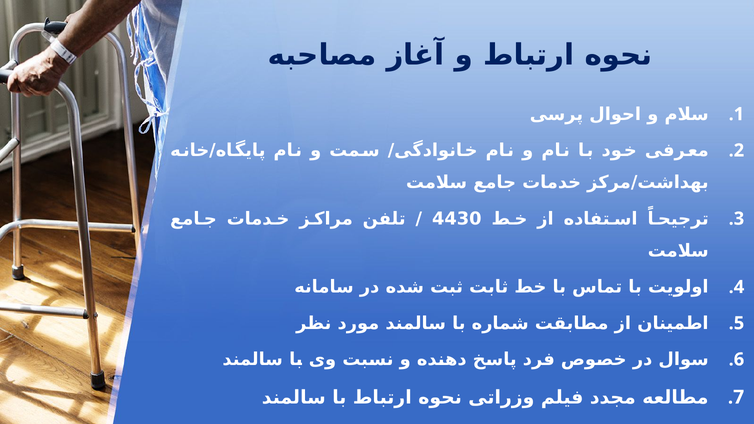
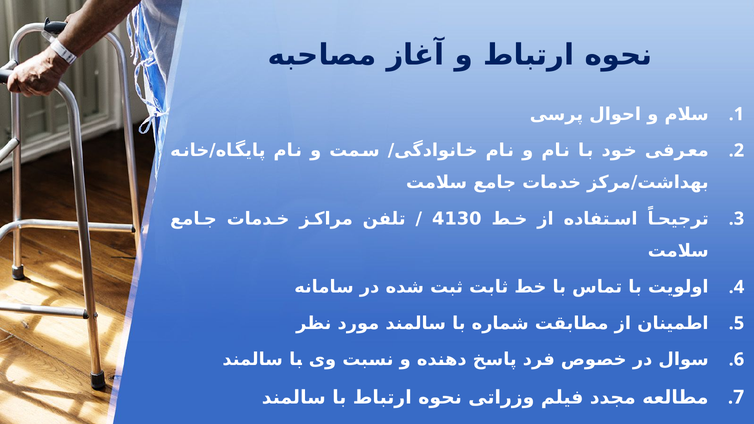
4430: 4430 -> 4130 (457, 219)
